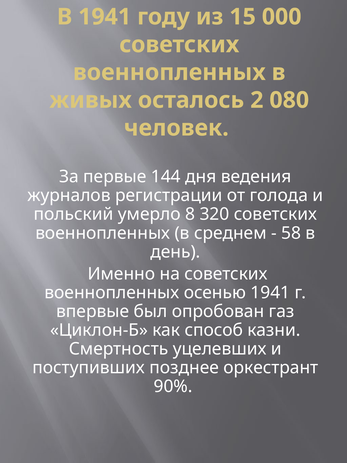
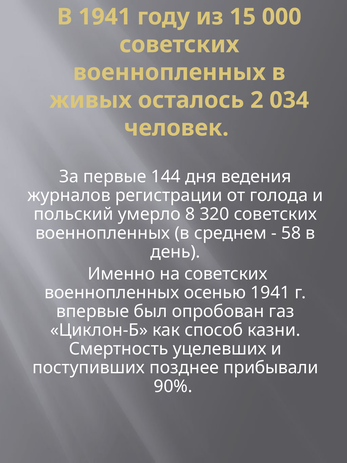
080: 080 -> 034 (289, 100)
оркестрант: оркестрант -> прибывали (271, 367)
